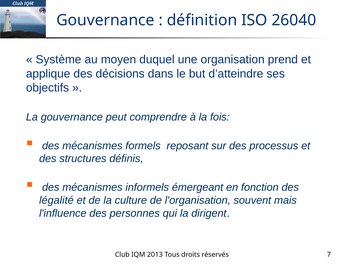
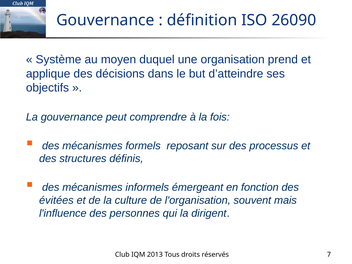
26040: 26040 -> 26090 (294, 20)
légalité: légalité -> évitées (56, 200)
